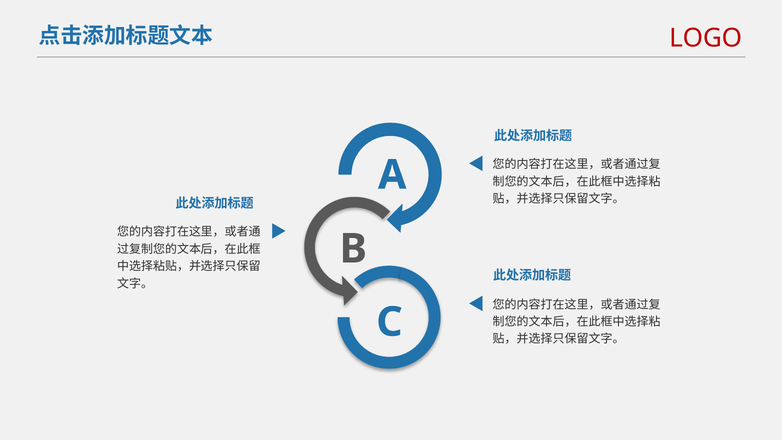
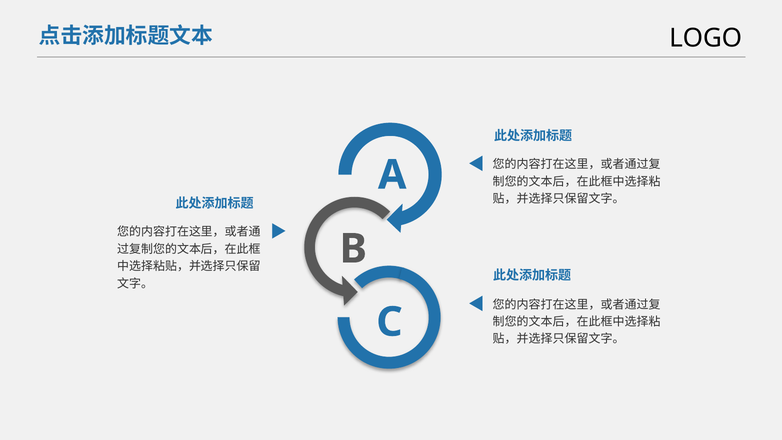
LOGO colour: red -> black (706, 38)
